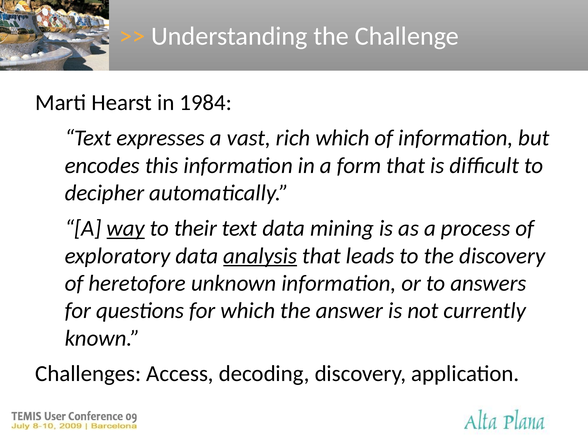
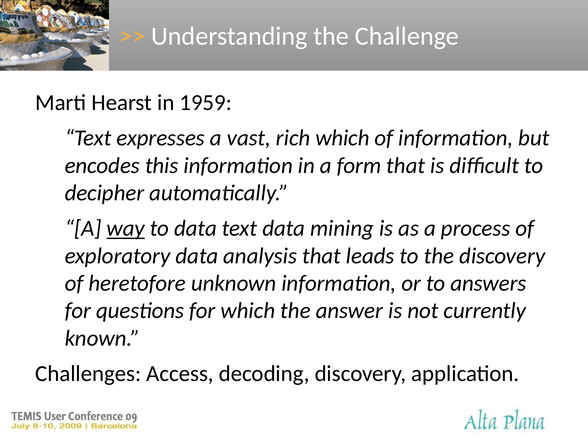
1984: 1984 -> 1959 (206, 103)
to their: their -> data (195, 228)
analysis underline: present -> none (260, 256)
